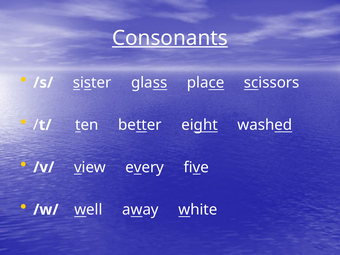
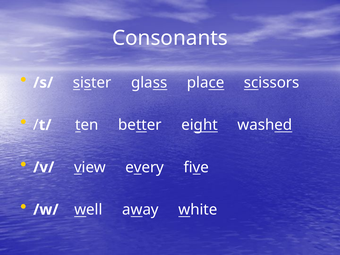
Consonants underline: present -> none (170, 38)
